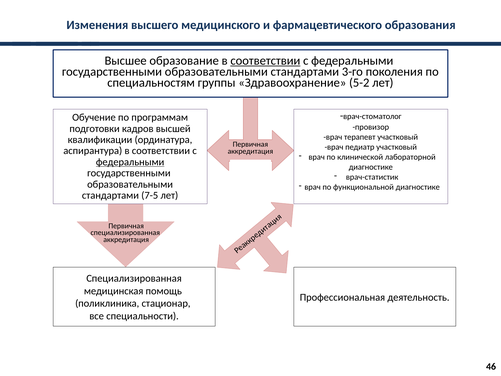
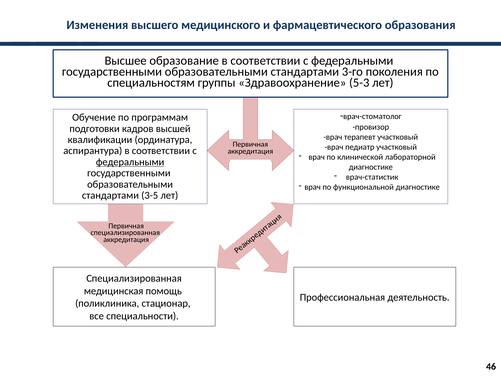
соответствии underline: present -> none (265, 61)
5-2: 5-2 -> 5-3 (359, 83)
7-5: 7-5 -> 3-5 (150, 195)
